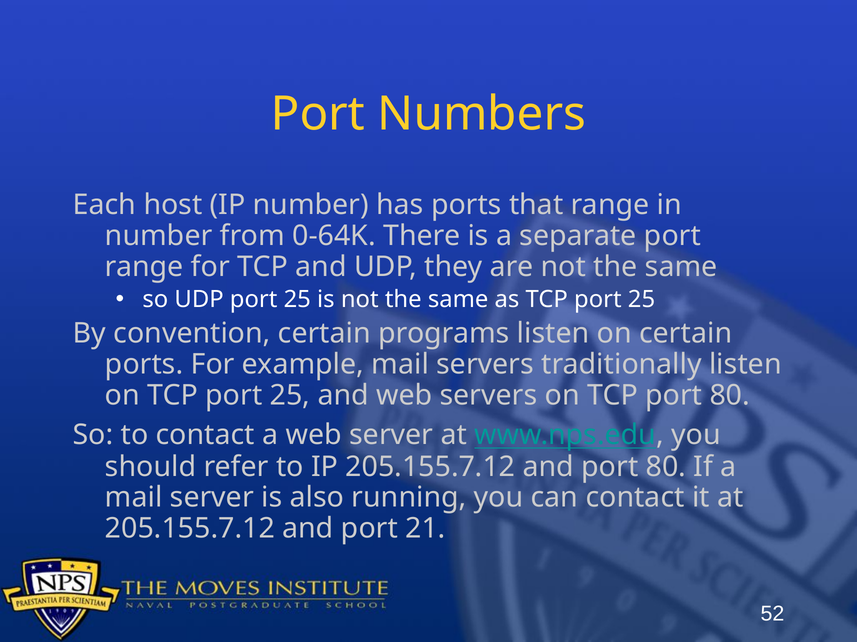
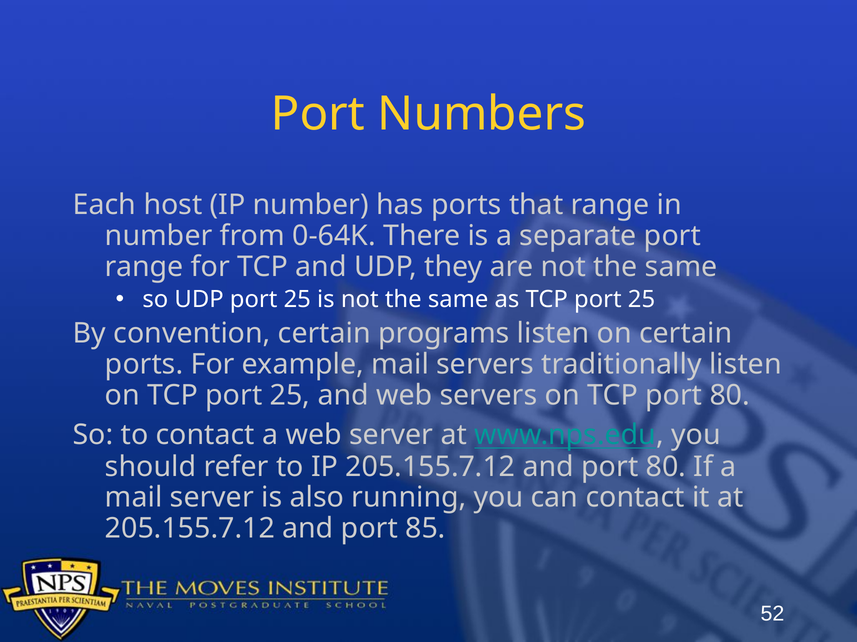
21: 21 -> 85 (426, 529)
